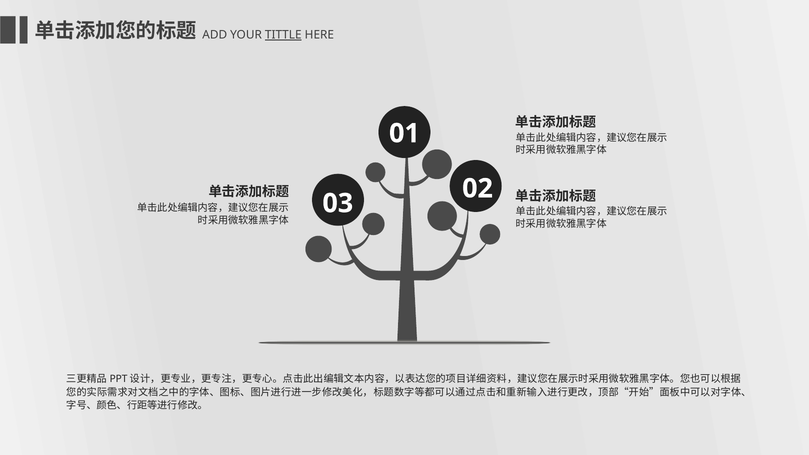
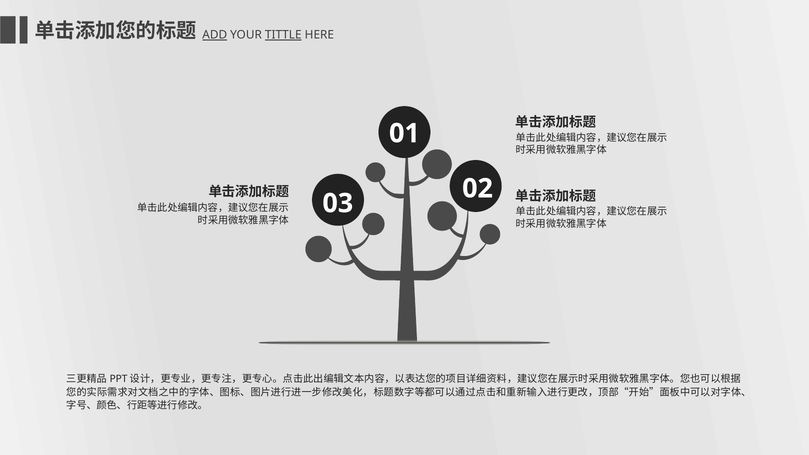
ADD underline: none -> present (215, 35)
